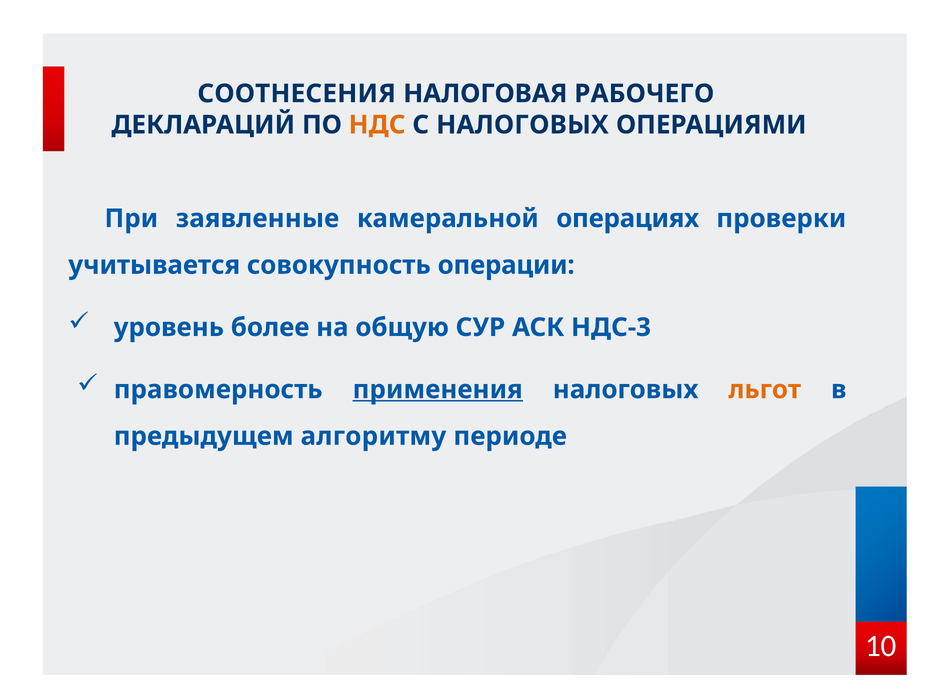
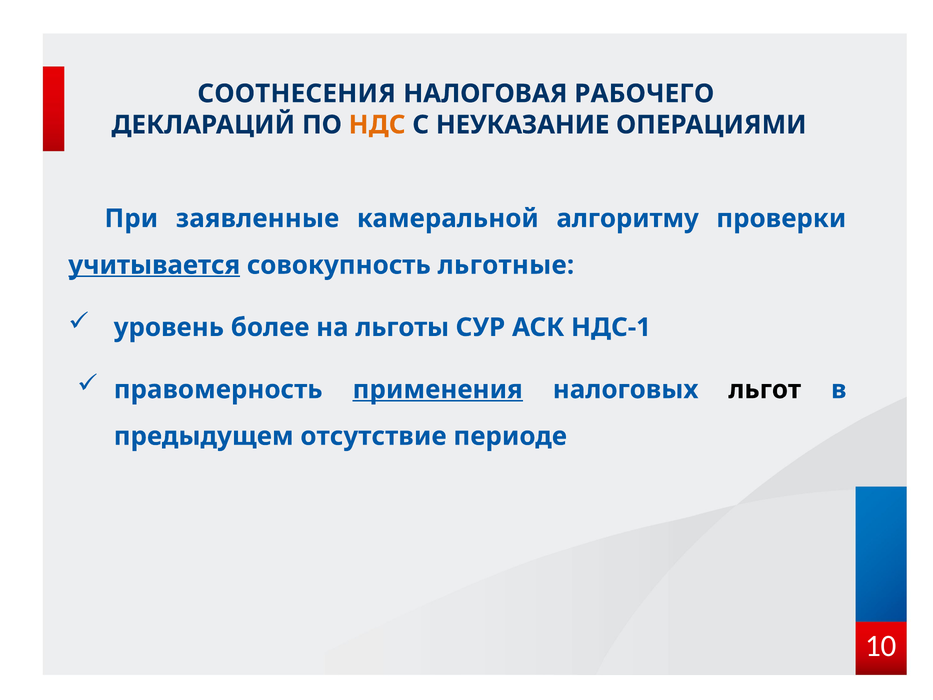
С НАЛОГОВЫХ: НАЛОГОВЫХ -> НЕУКАЗАНИЕ (523, 125)
операциях: операциях -> алгоритму (628, 218)
учитывается underline: none -> present (154, 265)
операции: операции -> льготные (506, 265)
общую: общую -> льготы (402, 327)
НДС-3: НДС-3 -> НДС-1 (611, 327)
льгот colour: orange -> black (765, 389)
алгоритму: алгоритму -> отсутствие (373, 436)
